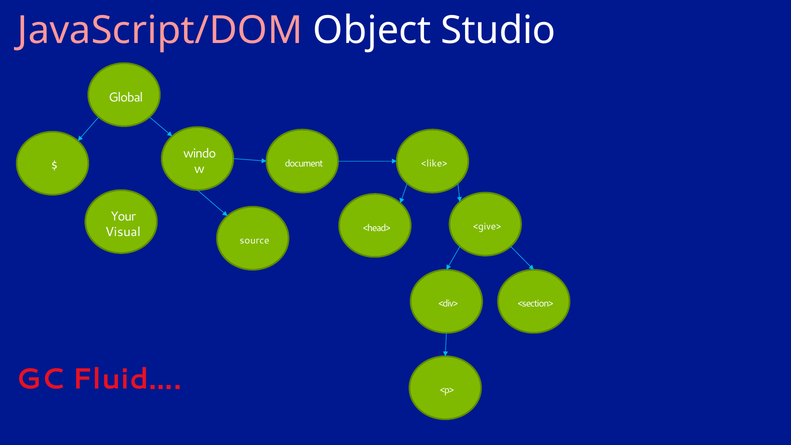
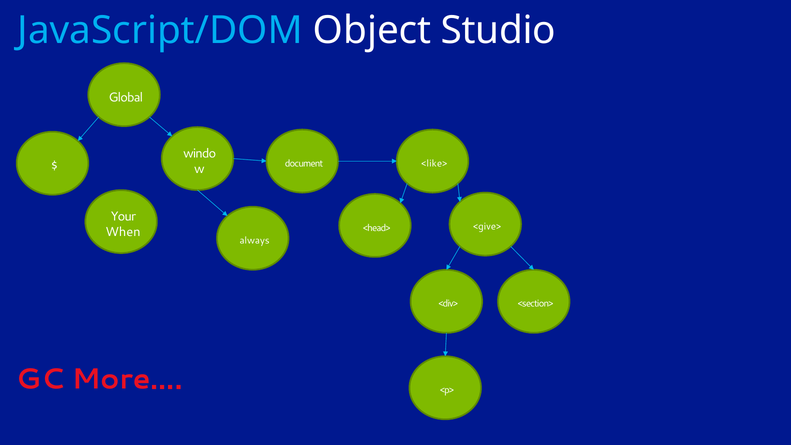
JavaScript/DOM colour: pink -> light blue (160, 30)
Visual: Visual -> When (123, 232)
source: source -> always (255, 241)
Fluid…: Fluid… -> More… (127, 379)
